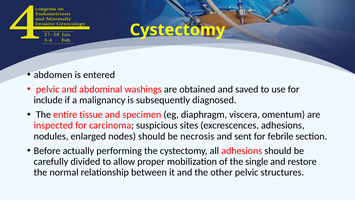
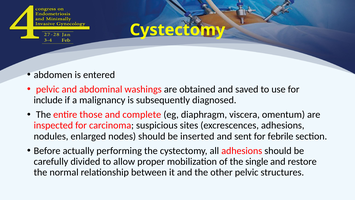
tissue: tissue -> those (91, 114)
specimen: specimen -> complete (142, 114)
necrosis: necrosis -> inserted (197, 136)
